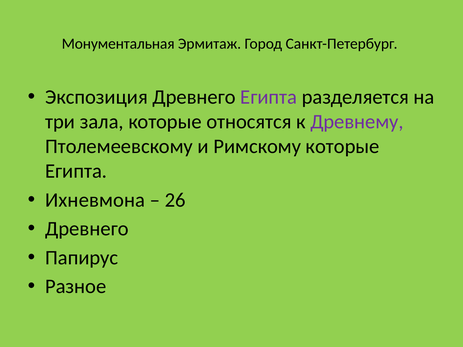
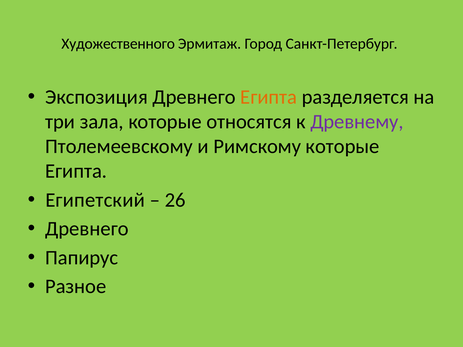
Монументальная: Монументальная -> Художественного (118, 44)
Египта colour: purple -> orange (269, 97)
Ихневмона: Ихневмона -> Египетский (95, 200)
